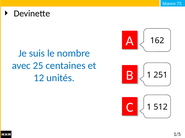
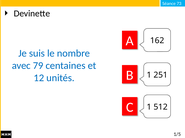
25: 25 -> 79 (38, 66)
